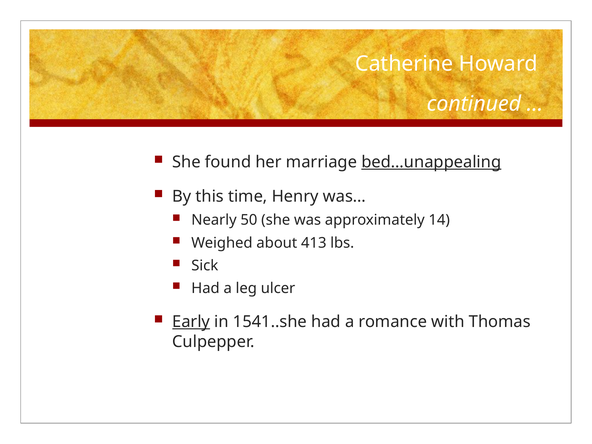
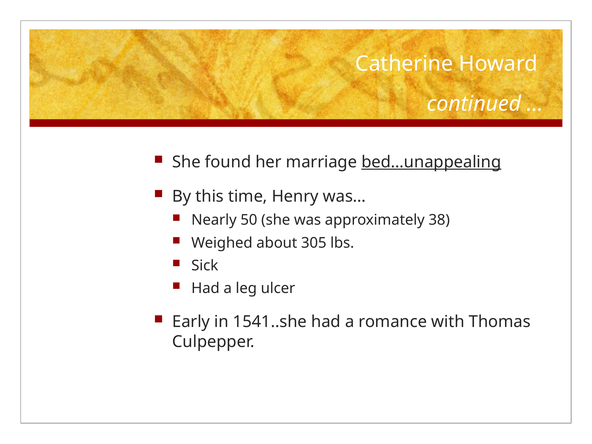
14: 14 -> 38 (439, 220)
413: 413 -> 305 (314, 243)
Early underline: present -> none (191, 322)
